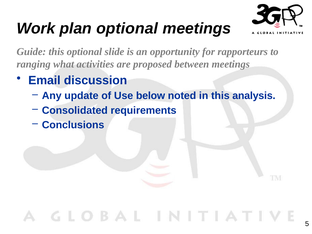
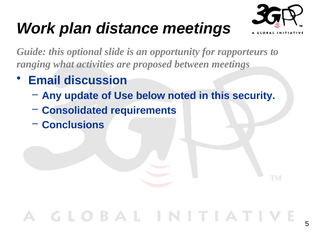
plan optional: optional -> distance (127, 29)
analysis: analysis -> security (254, 96)
